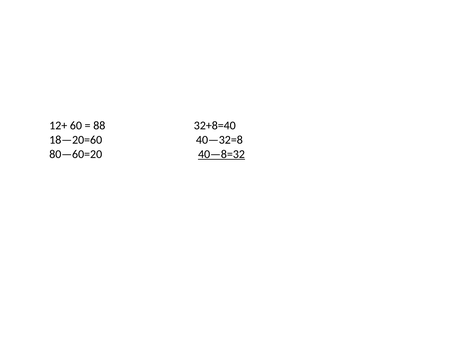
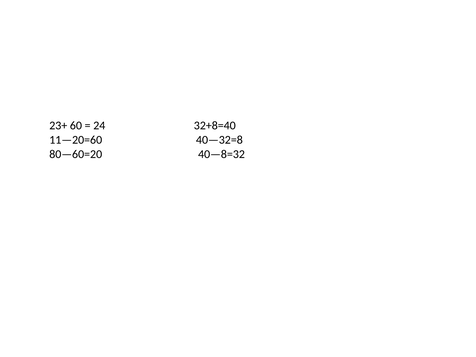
12+: 12+ -> 23+ (58, 126)
88: 88 -> 24 (99, 126)
18—20=60: 18—20=60 -> 11—20=60 (76, 140)
40—8=32 underline: present -> none (222, 154)
